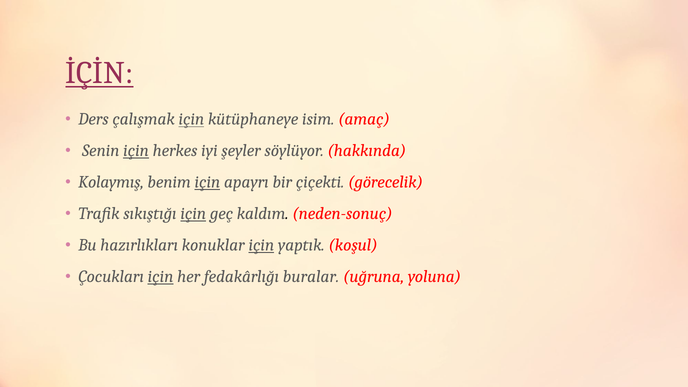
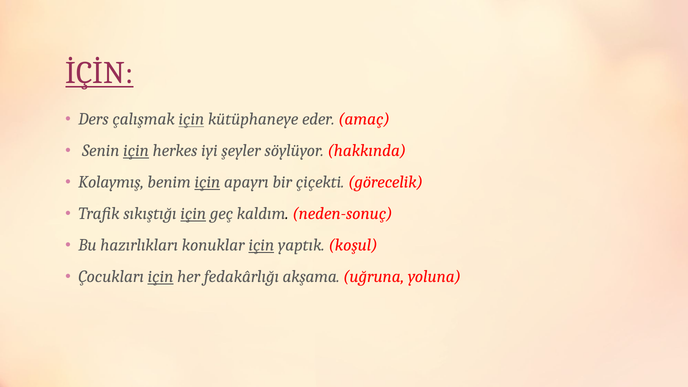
isim: isim -> eder (318, 119)
buralar: buralar -> akşama (311, 277)
